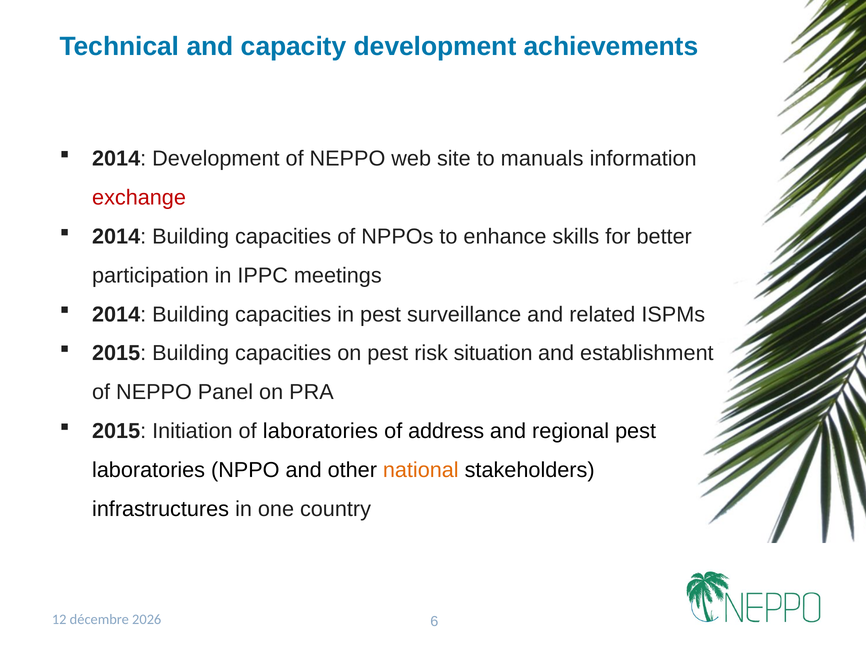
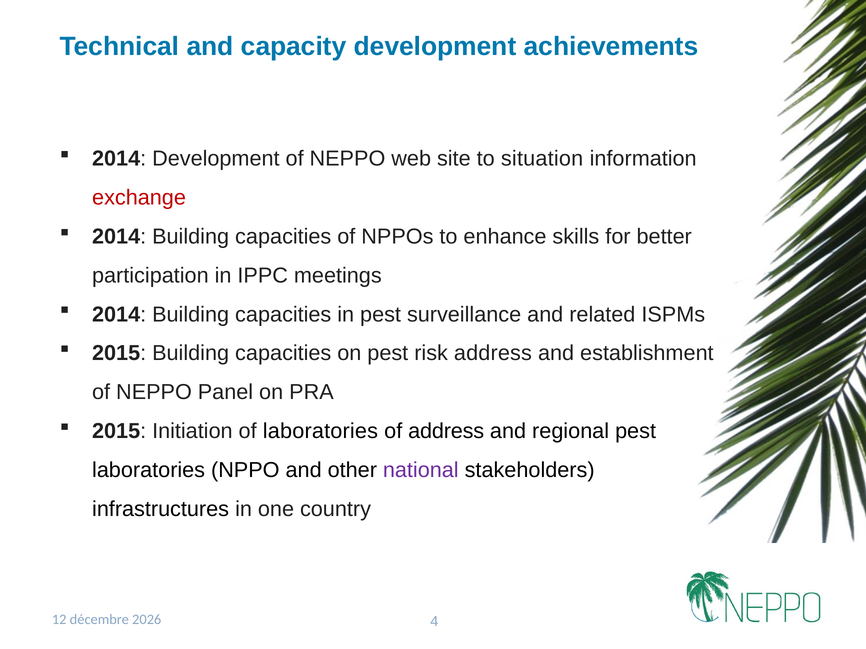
manuals: manuals -> situation (542, 159)
risk situation: situation -> address (493, 354)
national colour: orange -> purple (421, 470)
6: 6 -> 4 (434, 622)
